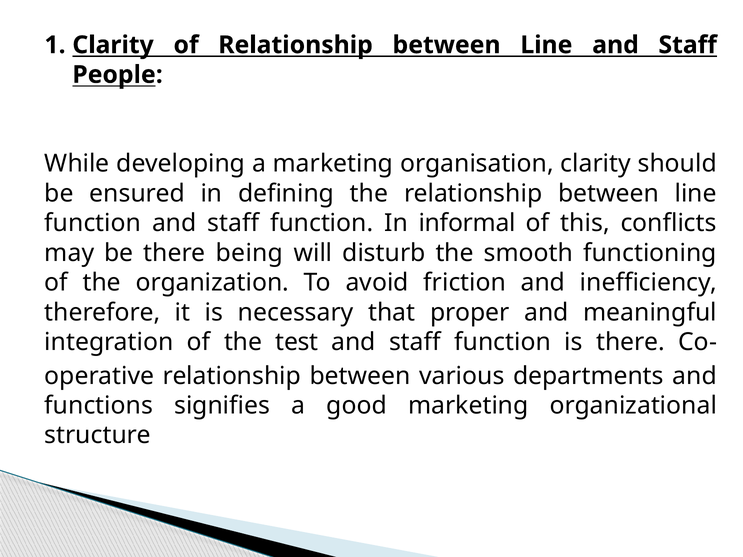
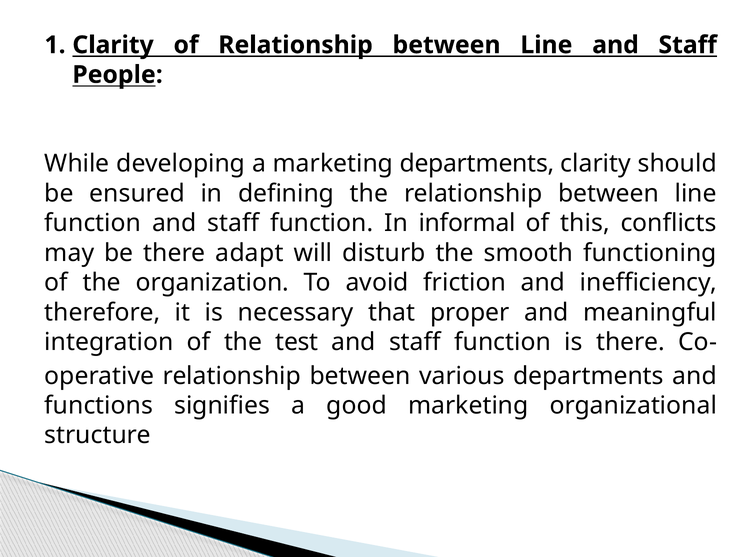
marketing organisation: organisation -> departments (477, 164)
being: being -> adapt (249, 253)
